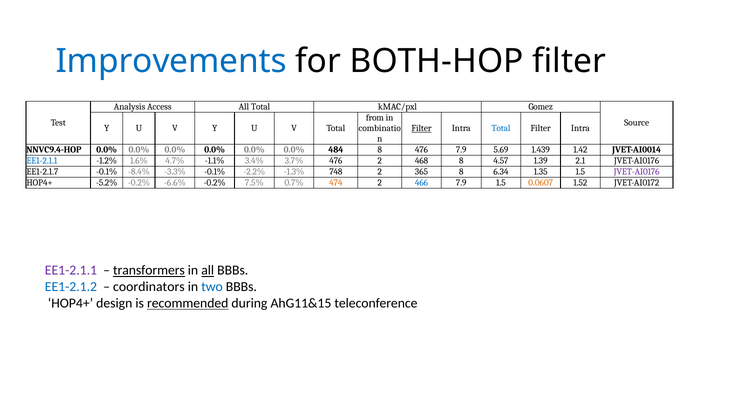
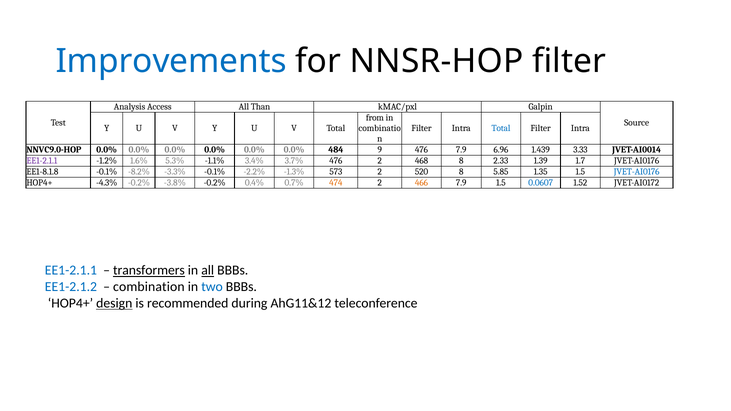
BOTH-HOP: BOTH-HOP -> NNSR-HOP (437, 61)
All Total: Total -> Than (261, 107)
Gomez: Gomez -> Galpin (541, 107)
Filter underline: present -> none (421, 129)
NNVC9.4-HOP: NNVC9.4-HOP -> NNVC9.0-HOP (54, 150)
484 8: 8 -> 9 (380, 150)
5.69: 5.69 -> 6.96 (501, 150)
1.42: 1.42 -> 3.33 (580, 150)
EE1-2.1.1 colour: blue -> purple (42, 161)
4.7%: 4.7% -> 5.3% (175, 161)
4.57: 4.57 -> 2.33 (501, 161)
2.1: 2.1 -> 1.7 (580, 161)
EE1-2.1.7: EE1-2.1.7 -> EE1-8.1.8 (42, 172)
-8.4%: -8.4% -> -8.2% (139, 172)
748: 748 -> 573 (336, 172)
365: 365 -> 520 (422, 172)
6.34: 6.34 -> 5.85 (501, 172)
JVET-AI0176 colour: purple -> blue (637, 172)
-5.2%: -5.2% -> -4.3% (107, 183)
-6.6%: -6.6% -> -3.8% (175, 183)
7.5%: 7.5% -> 0.4% (254, 183)
466 colour: blue -> orange (422, 183)
0.0607 colour: orange -> blue (541, 183)
EE1-2.1.1 colour: purple -> blue (71, 271)
coordinators: coordinators -> combination (149, 287)
design underline: none -> present (114, 303)
recommended underline: present -> none (188, 303)
AhG11&15: AhG11&15 -> AhG11&12 (301, 303)
